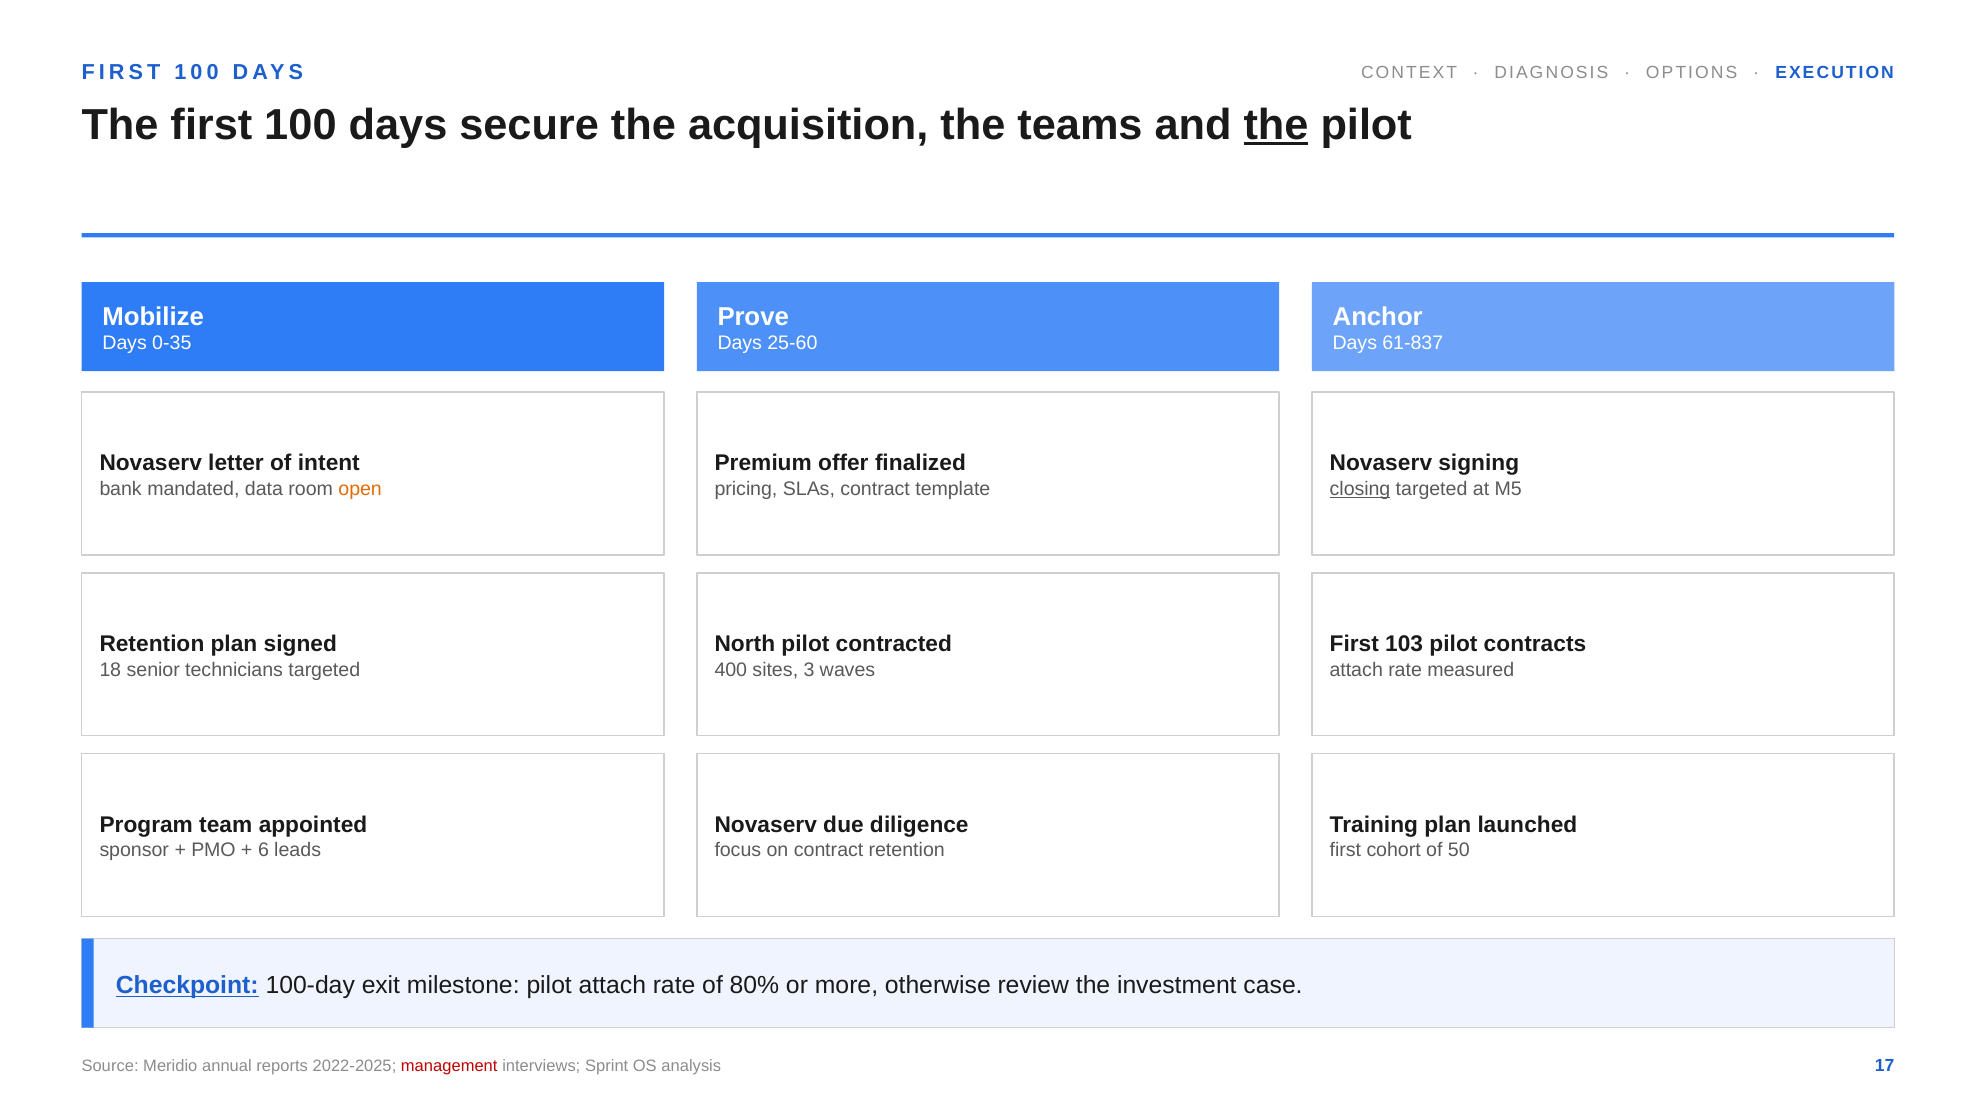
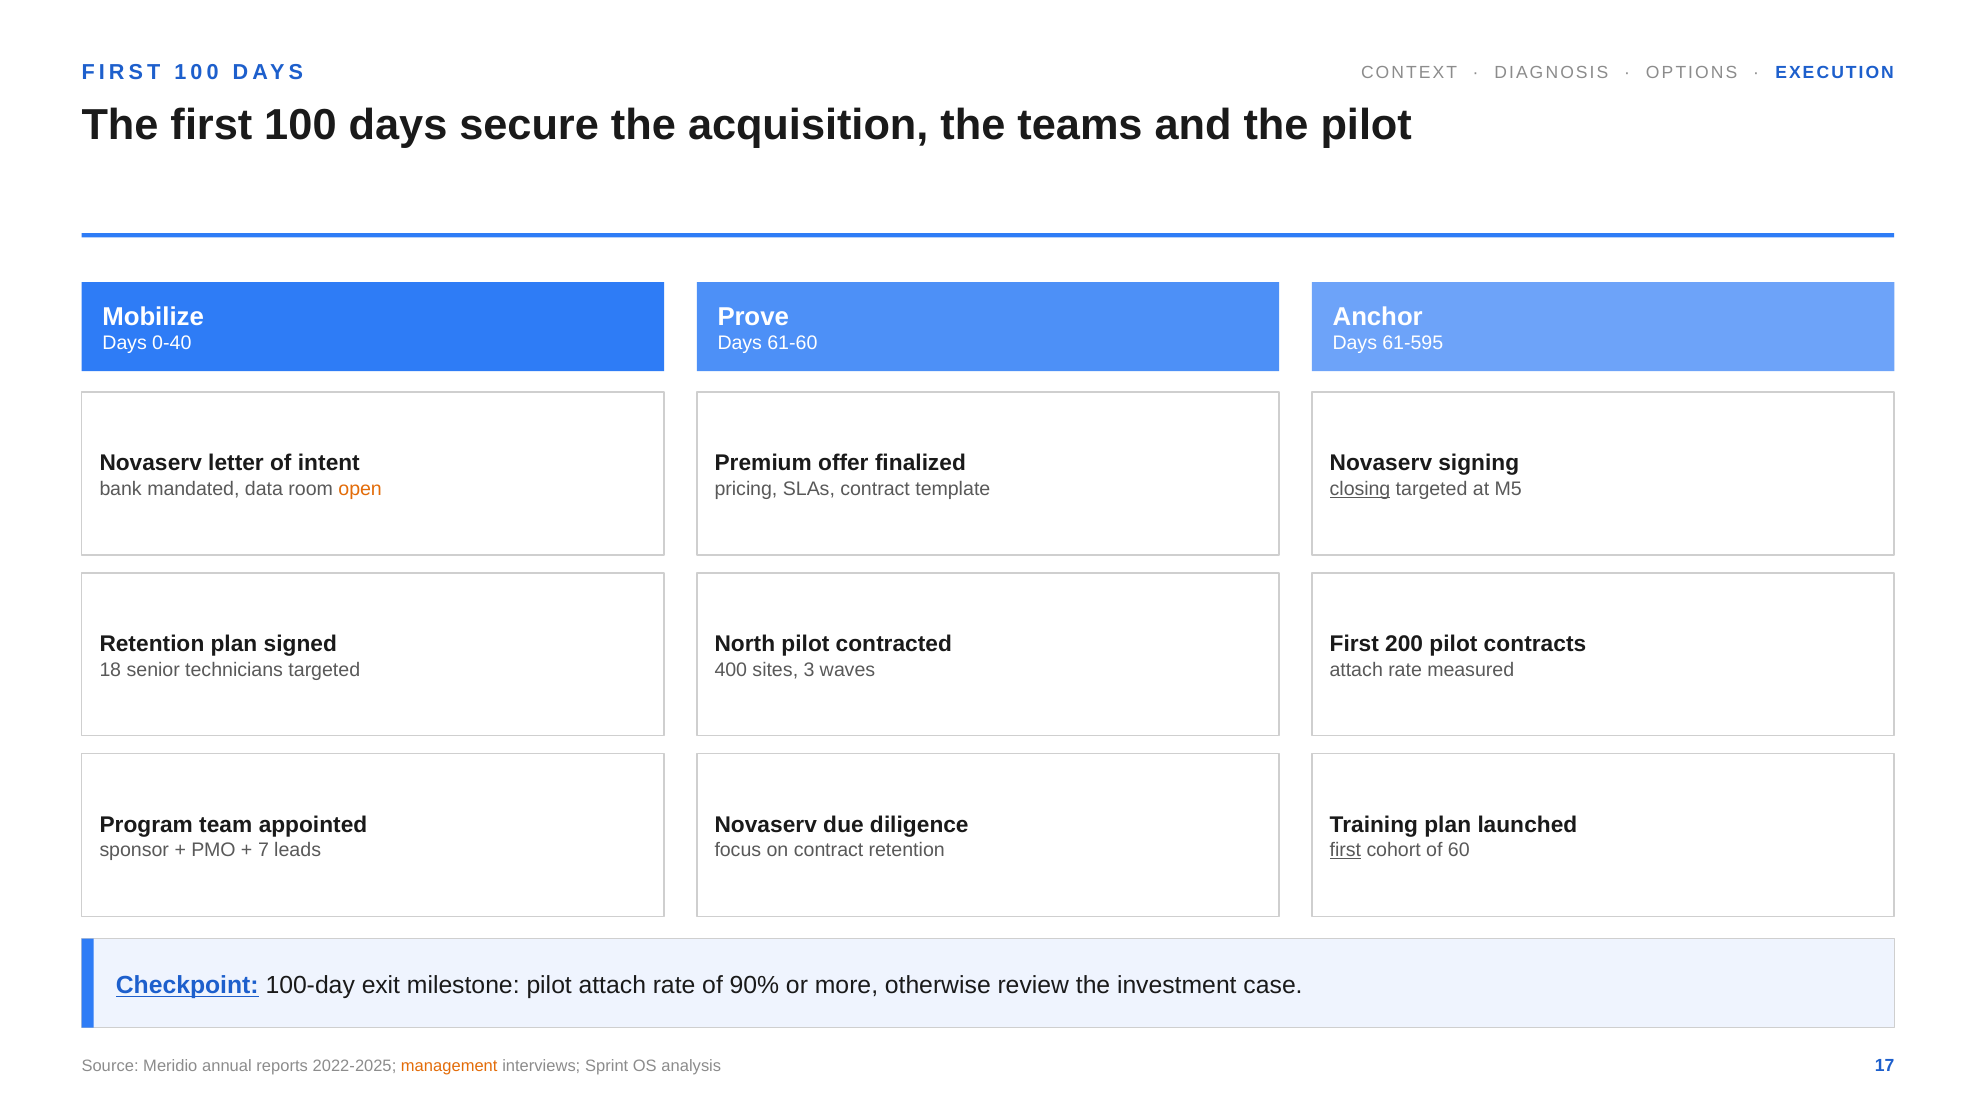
the underline: present -> none (1276, 125)
0-35: 0-35 -> 0-40 (172, 344)
25-60: 25-60 -> 61-60 (792, 344)
61-837: 61-837 -> 61-595 (1413, 344)
103: 103 -> 200 (1404, 644)
6: 6 -> 7 (264, 851)
first underline: none -> present (1345, 851)
50: 50 -> 60 (1459, 851)
80%: 80% -> 90% (754, 986)
management colour: red -> orange (449, 1066)
